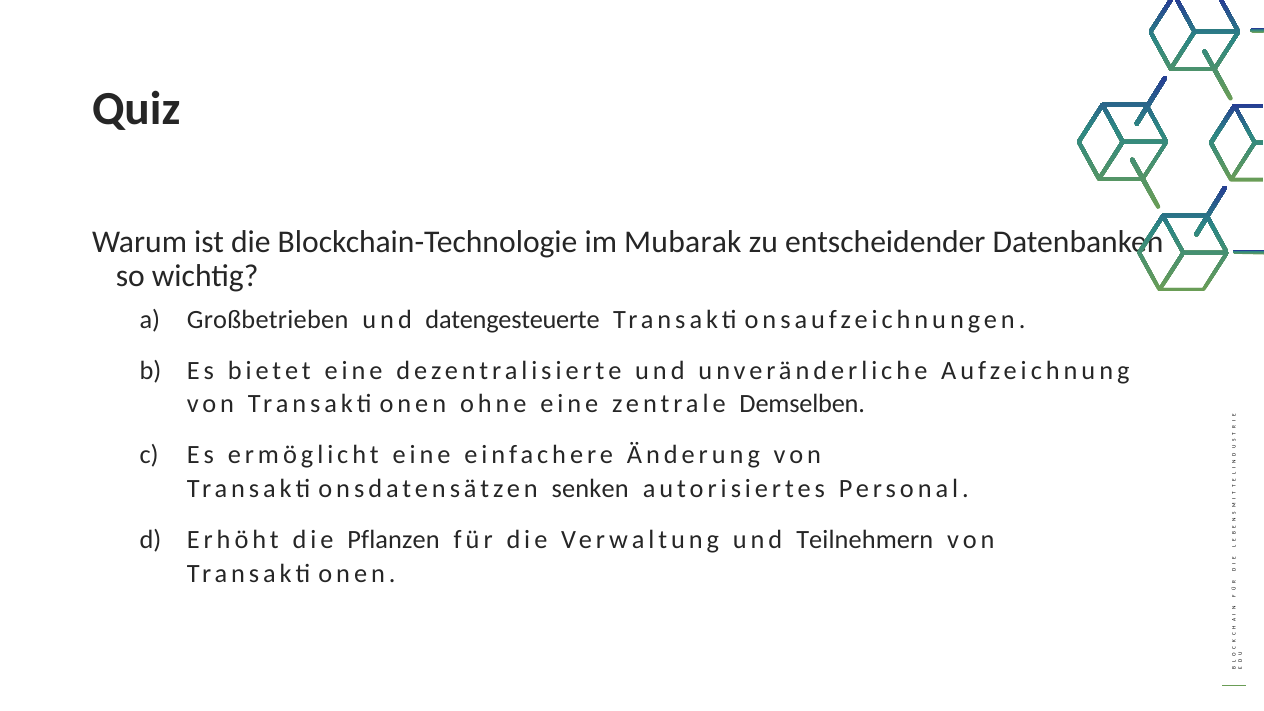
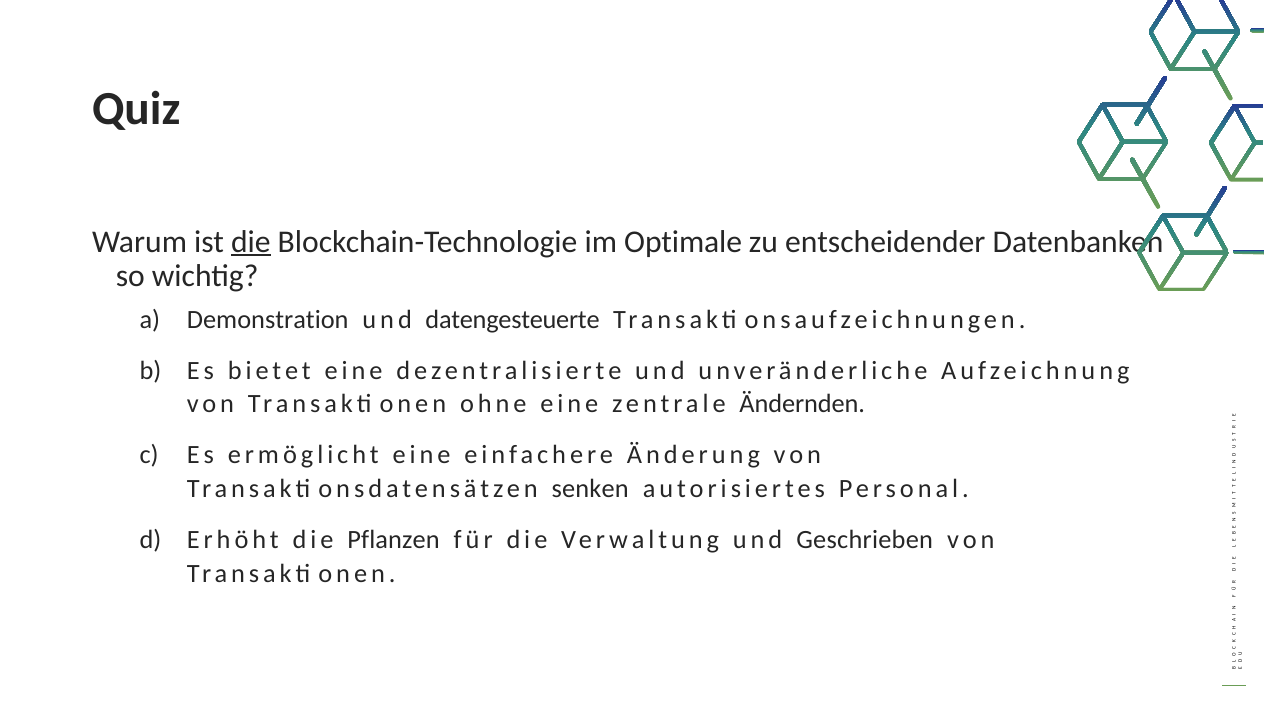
die underline: none -> present (251, 242)
Mubarak: Mubarak -> Optimale (683, 242)
Großbetrieben: Großbetrieben -> Demonstration (268, 319)
Demselben: Demselben -> Ändernden (802, 404)
Teilnehmern: Teilnehmern -> Geschrieben (865, 540)
